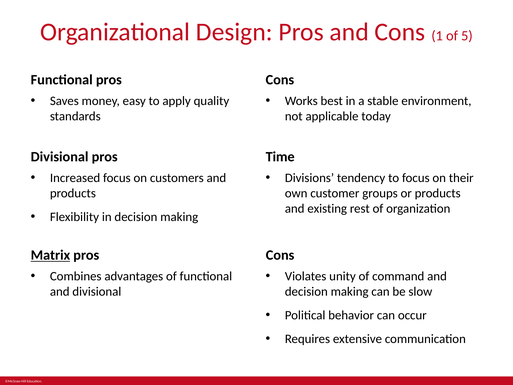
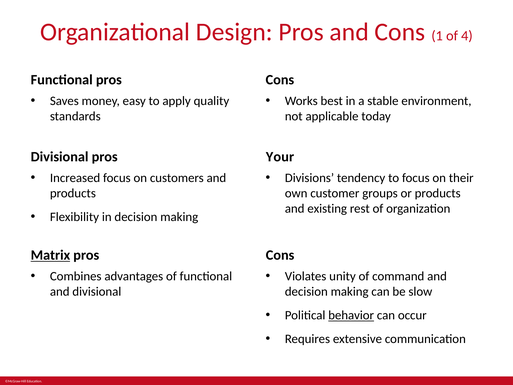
5: 5 -> 4 (467, 36)
Time: Time -> Your (280, 157)
behavior underline: none -> present (351, 315)
